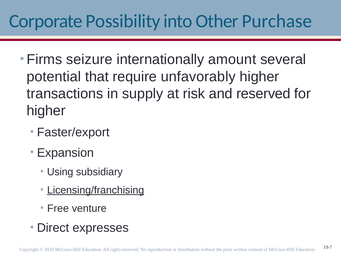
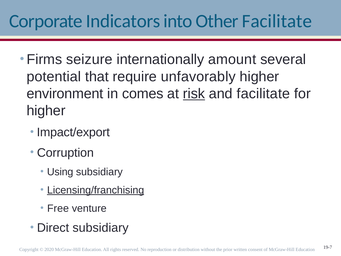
Possibility: Possibility -> Indicators (123, 21)
Other Purchase: Purchase -> Facilitate (277, 21)
transactions: transactions -> environment (65, 94)
supply: supply -> comes (143, 94)
risk underline: none -> present (194, 94)
and reserved: reserved -> facilitate (263, 94)
Faster/export: Faster/export -> Impact/export (73, 132)
Expansion: Expansion -> Corruption (65, 153)
Direct expresses: expresses -> subsidiary (101, 228)
